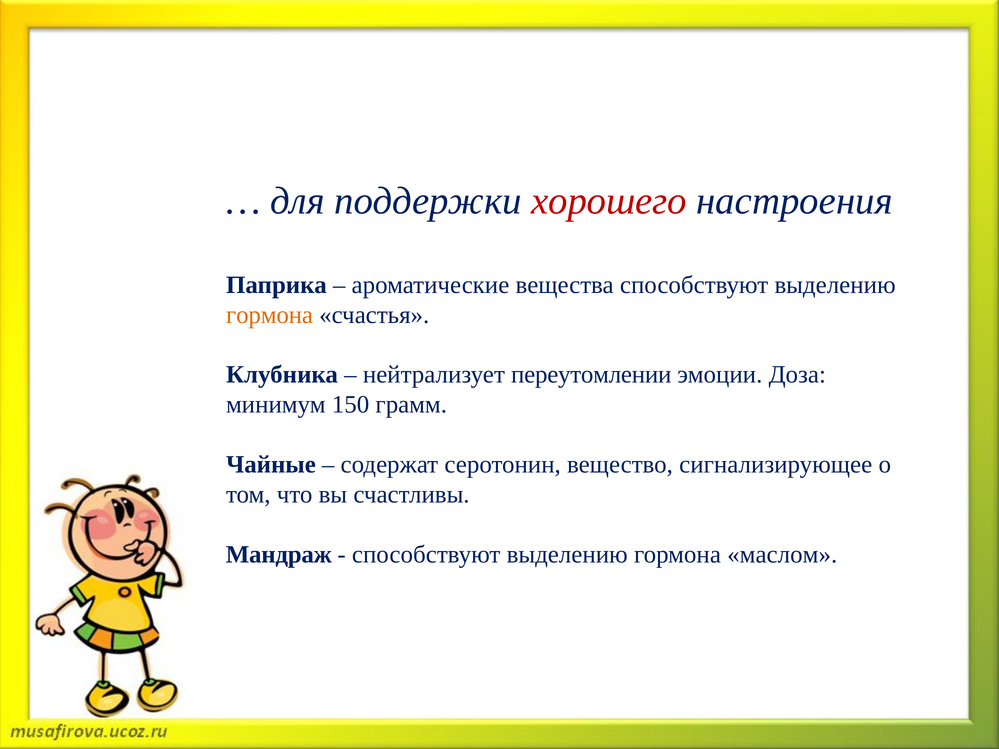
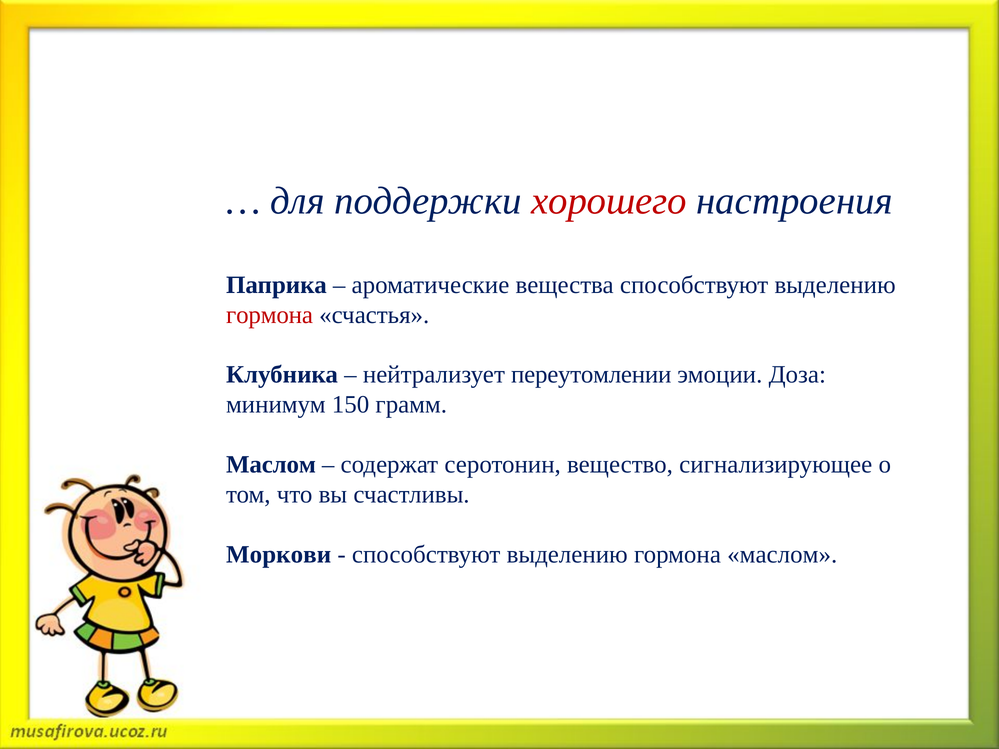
гормона colour: orange -> red (270, 315)
Чайные: Чайные -> Маслом (271, 465)
Мандраж: Мандраж -> Моркови (279, 555)
